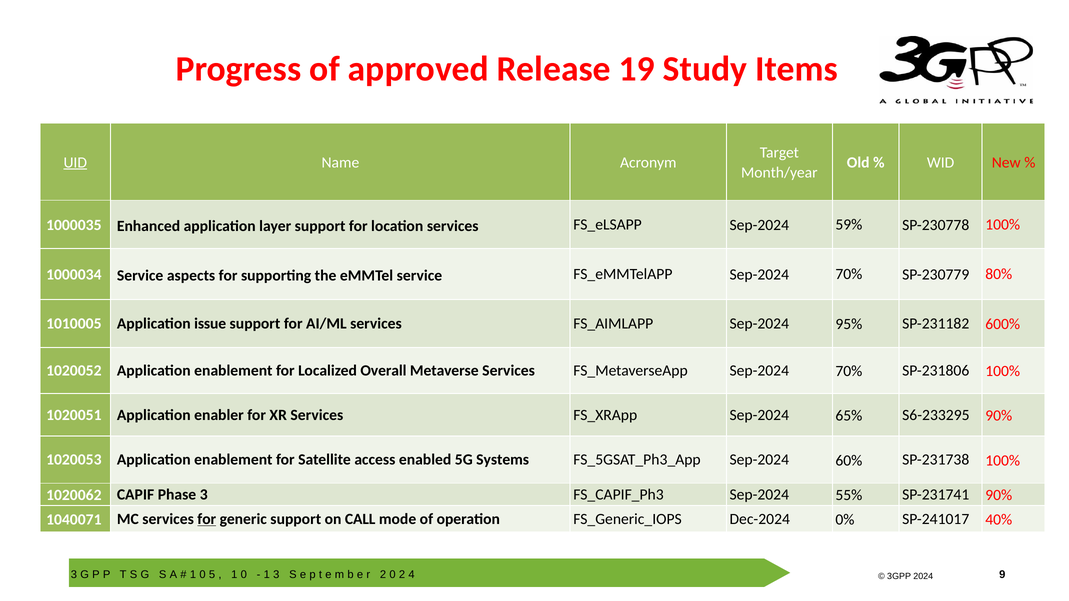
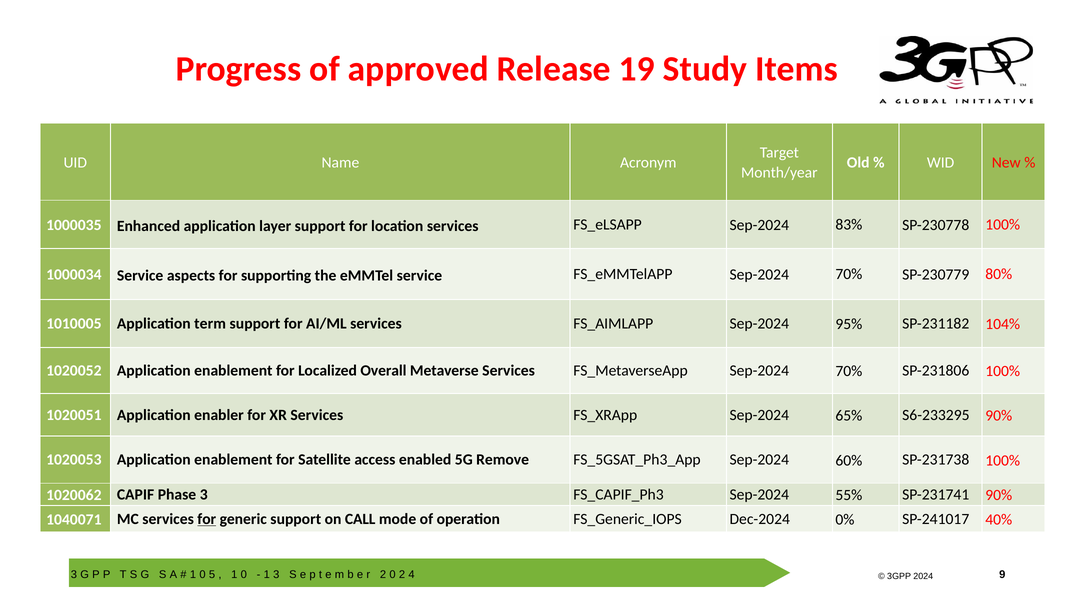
UID underline: present -> none (75, 163)
59%: 59% -> 83% (849, 225)
issue: issue -> term (210, 324)
600%: 600% -> 104% (1003, 324)
Systems: Systems -> Remove (503, 460)
